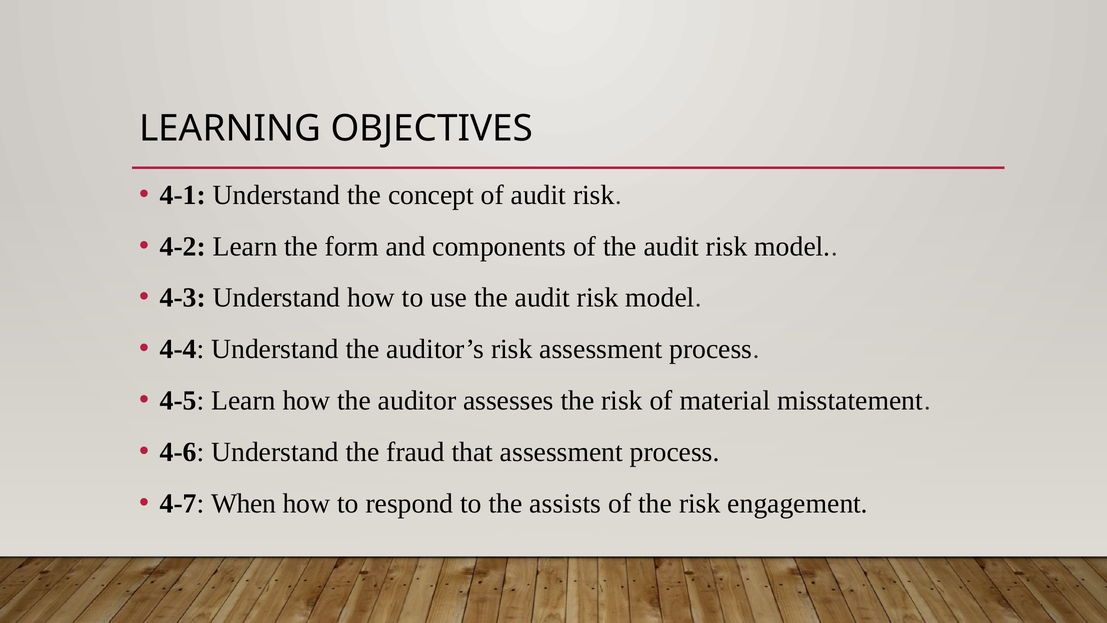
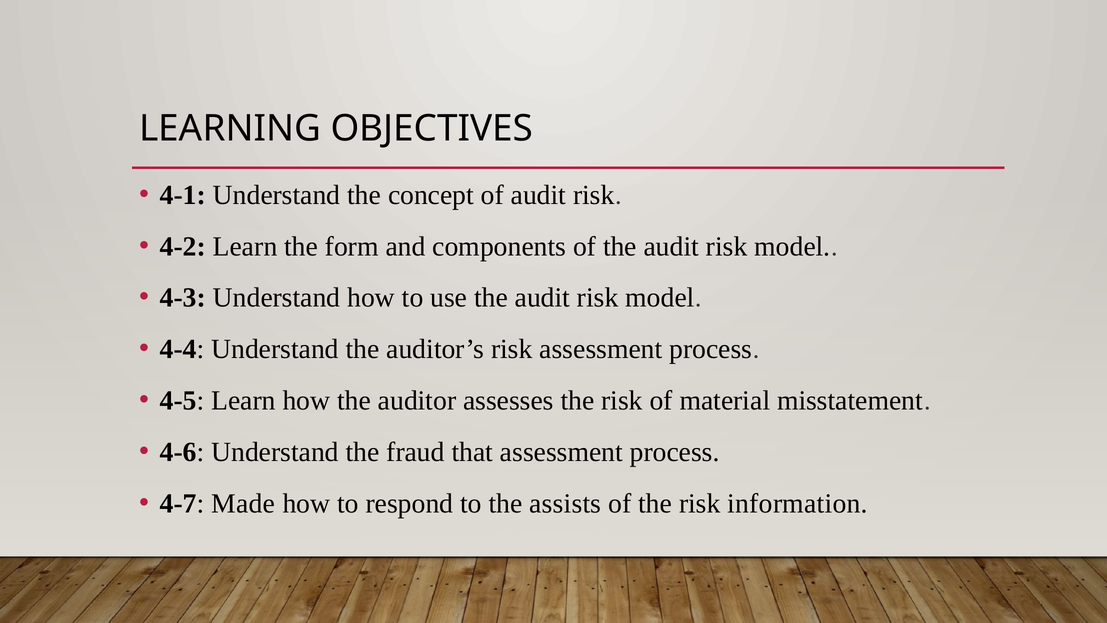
When: When -> Made (243, 503)
engagement: engagement -> information (798, 503)
